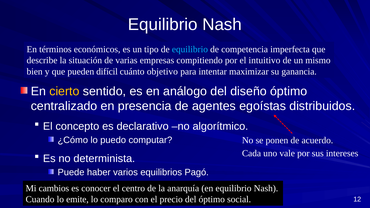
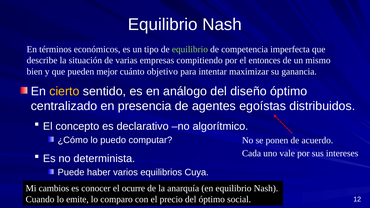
equilibrio colour: light blue -> light green (190, 49)
intuitivo: intuitivo -> entonces (265, 60)
difícil: difícil -> mejor (107, 72)
Pagó: Pagó -> Cuya (197, 173)
centro: centro -> ocurre (133, 188)
